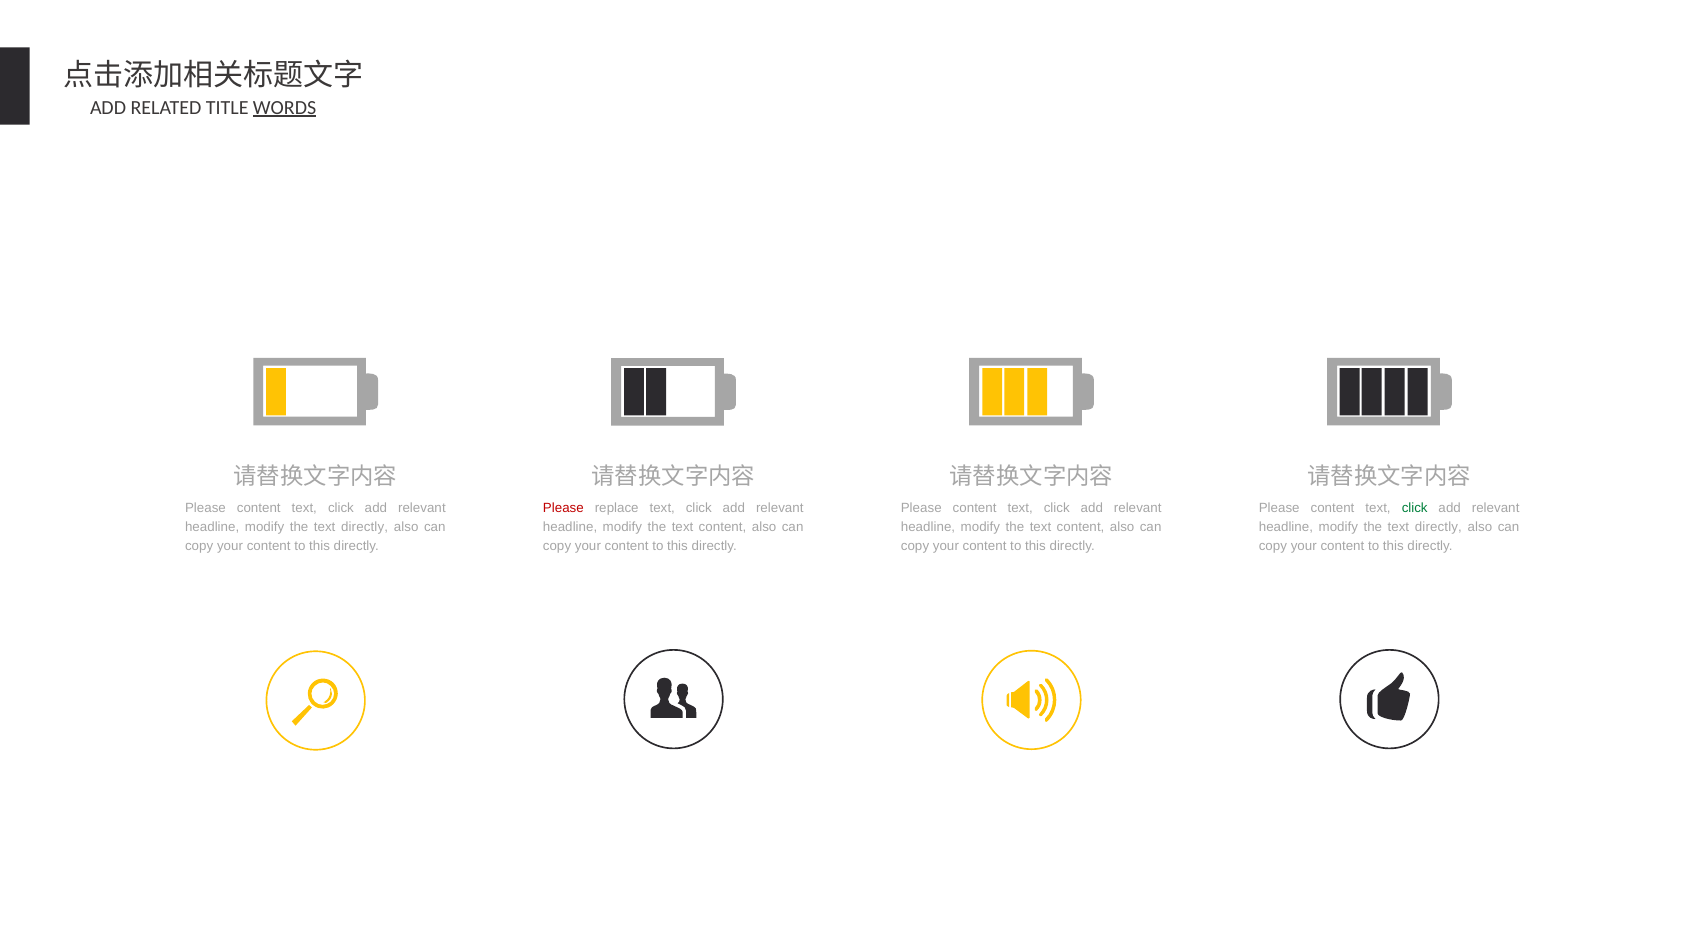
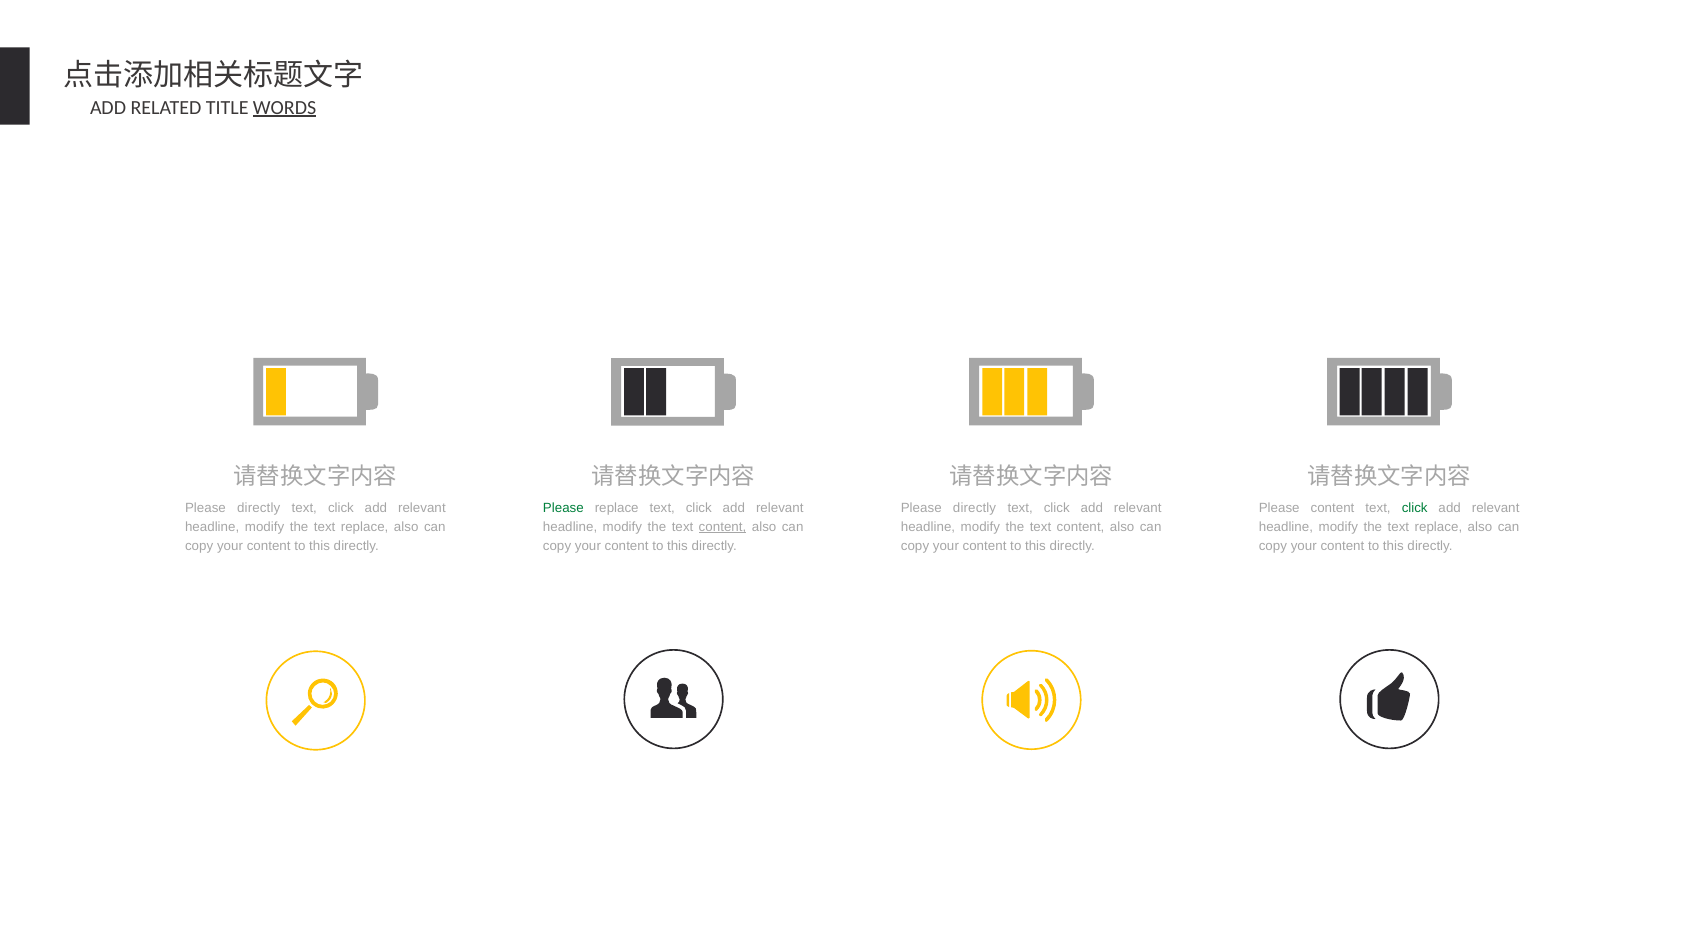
content: content -> directly (259, 508)
Please colour: red -> green (563, 508)
content: content -> directly (975, 508)
directly: directly -> replace (365, 527)
content underline: none -> present (723, 527)
directly: directly -> replace (1438, 527)
